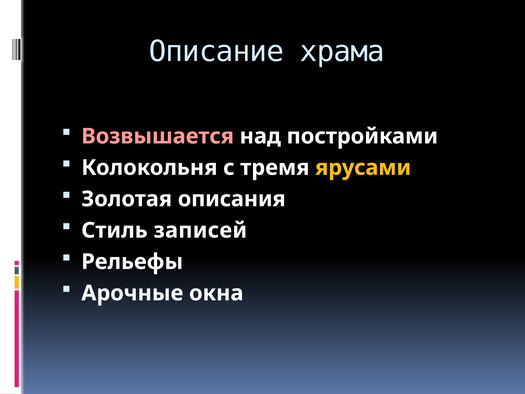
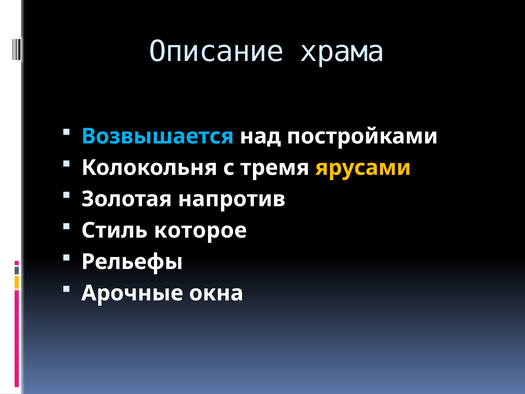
Возвышается colour: pink -> light blue (158, 136)
описания: описания -> напротив (232, 199)
записей: записей -> которое (200, 230)
